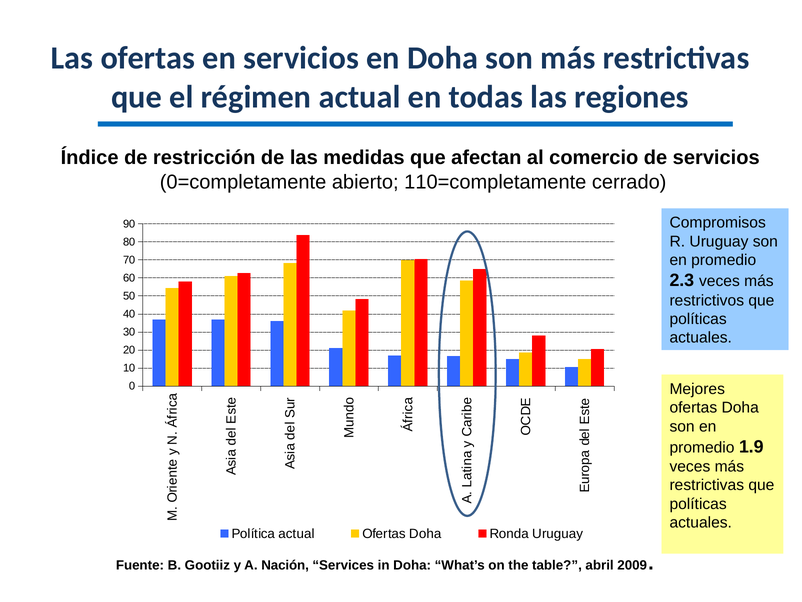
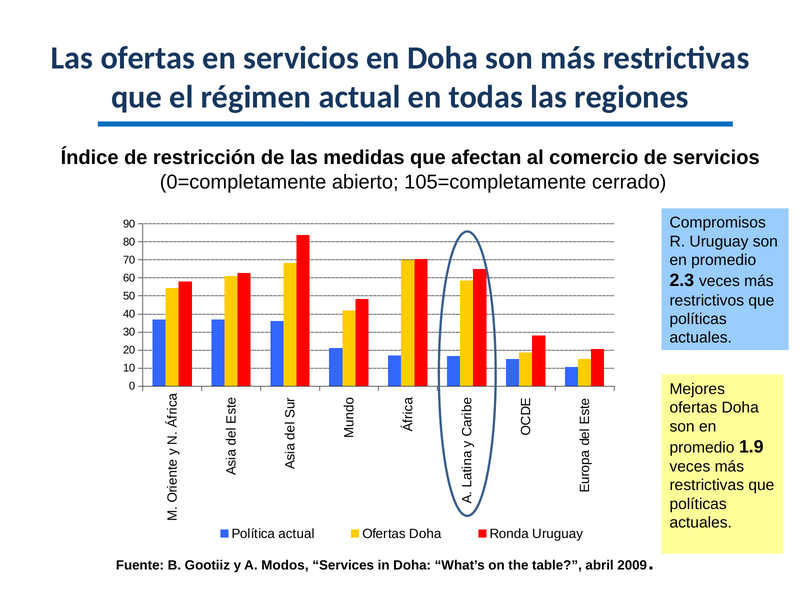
110=completamente: 110=completamente -> 105=completamente (495, 182)
Nación: Nación -> Modos (285, 565)
